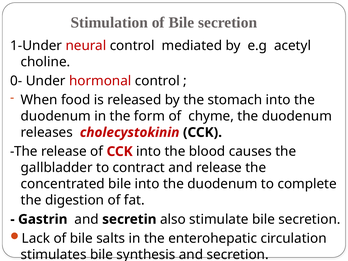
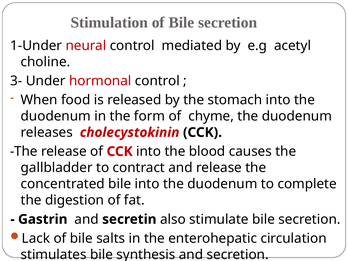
0-: 0- -> 3- (16, 81)
